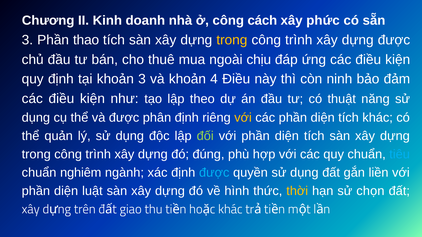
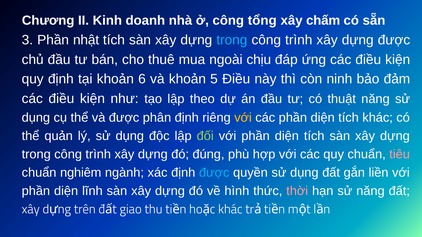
cách: cách -> tổng (262, 21)
phức: phức -> chấm (323, 21)
thao: thao -> nhật (86, 40)
trong colour: yellow -> light blue (232, 40)
khoản 3: 3 -> 6 (142, 79)
4: 4 -> 5 (214, 79)
tiêu colour: light blue -> pink (400, 154)
luật: luật -> lĩnh (92, 191)
thời colour: yellow -> pink (297, 191)
sử chọn: chọn -> năng (370, 191)
